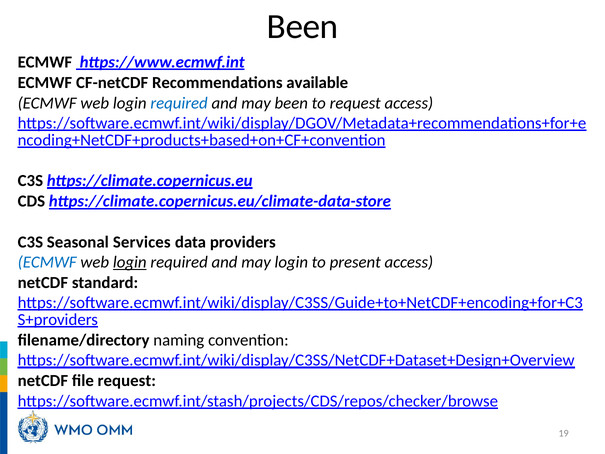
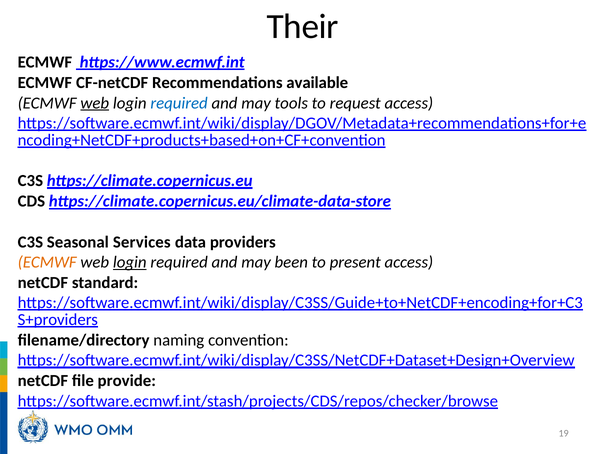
Been: Been -> Their (303, 27)
web underline: none -> present (95, 103)
may been: been -> tools (291, 103)
ECMWF colour: blue -> orange (47, 262)
may login: login -> been (291, 262)
file request: request -> provide (127, 381)
